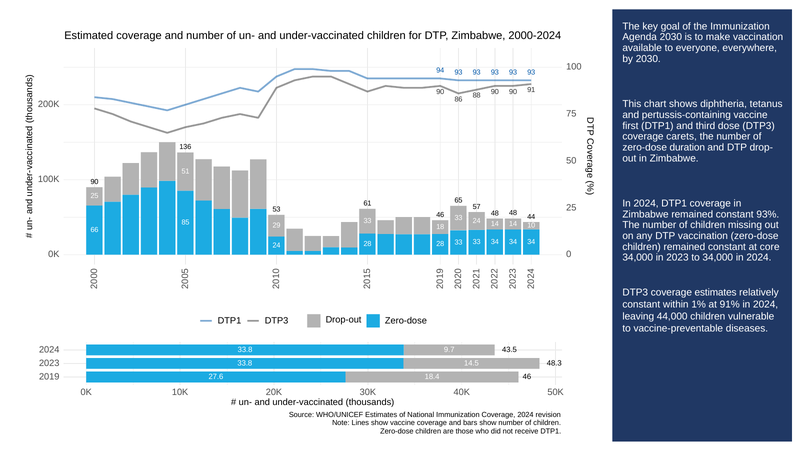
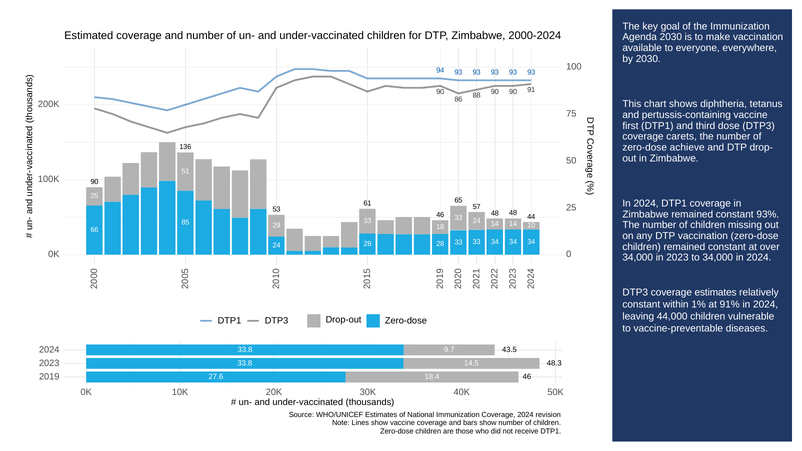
duration: duration -> achieve (687, 147)
core: core -> over (770, 247)
